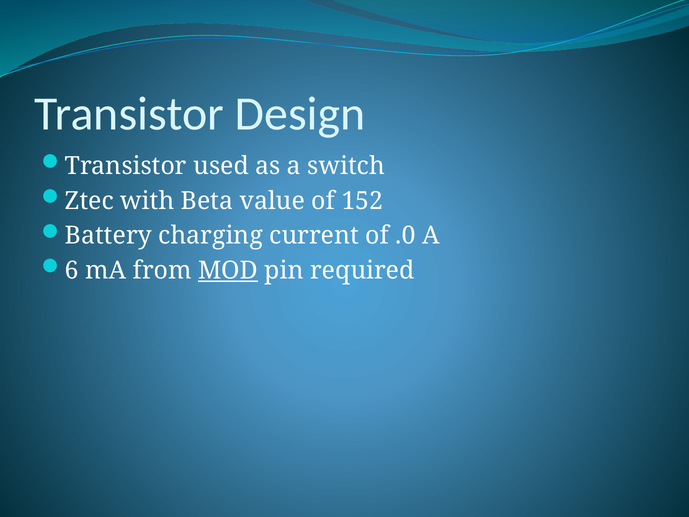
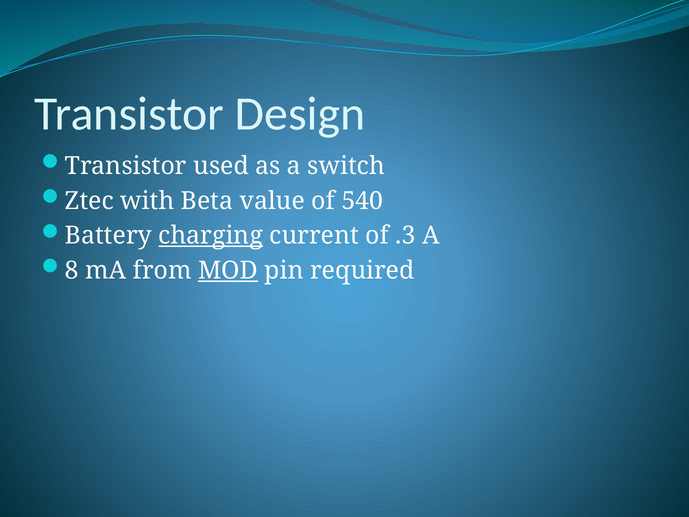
152: 152 -> 540 (362, 201)
charging underline: none -> present (211, 236)
.0: .0 -> .3 (406, 236)
6: 6 -> 8 (72, 270)
